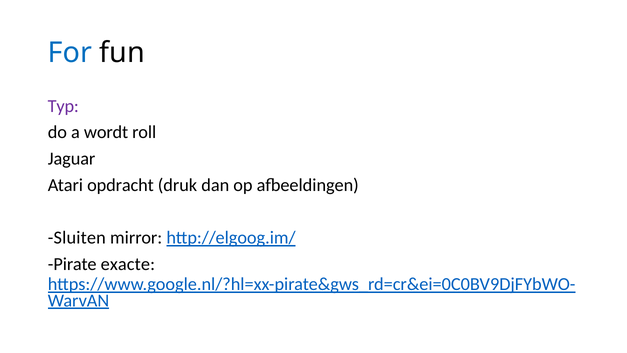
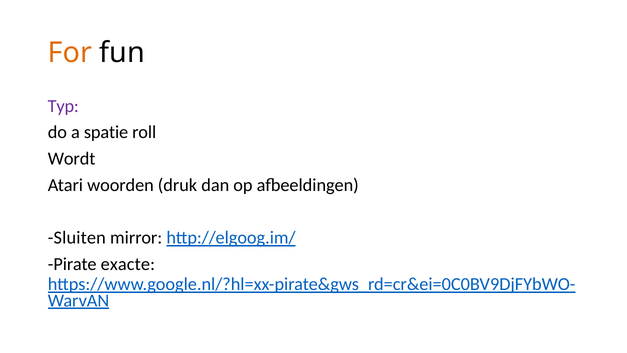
For colour: blue -> orange (70, 53)
wordt: wordt -> spatie (106, 132)
Jaguar: Jaguar -> Wordt (72, 159)
opdracht: opdracht -> woorden (120, 185)
